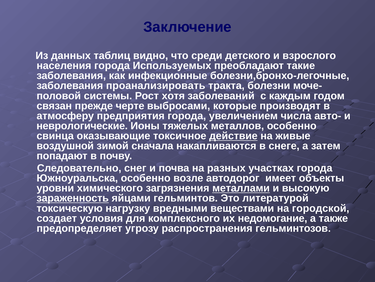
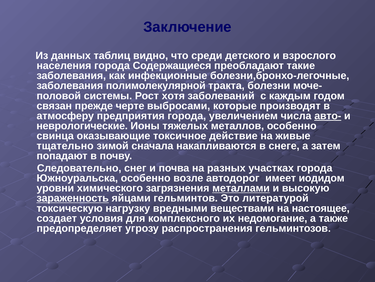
Используемых: Используемых -> Содержащиеся (172, 66)
проанализировать: проанализировать -> полимолекулярной (156, 86)
авто- underline: none -> present (328, 116)
действие underline: present -> none (233, 136)
воздушной: воздушной -> тщательно (65, 146)
объекты: объекты -> иодидом (322, 178)
городской: городской -> настоящее (321, 208)
